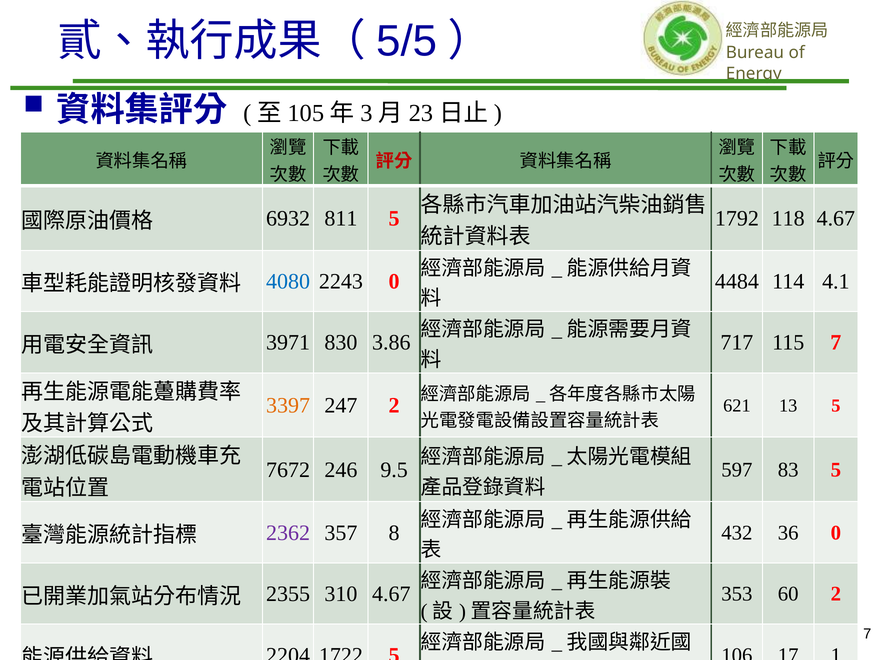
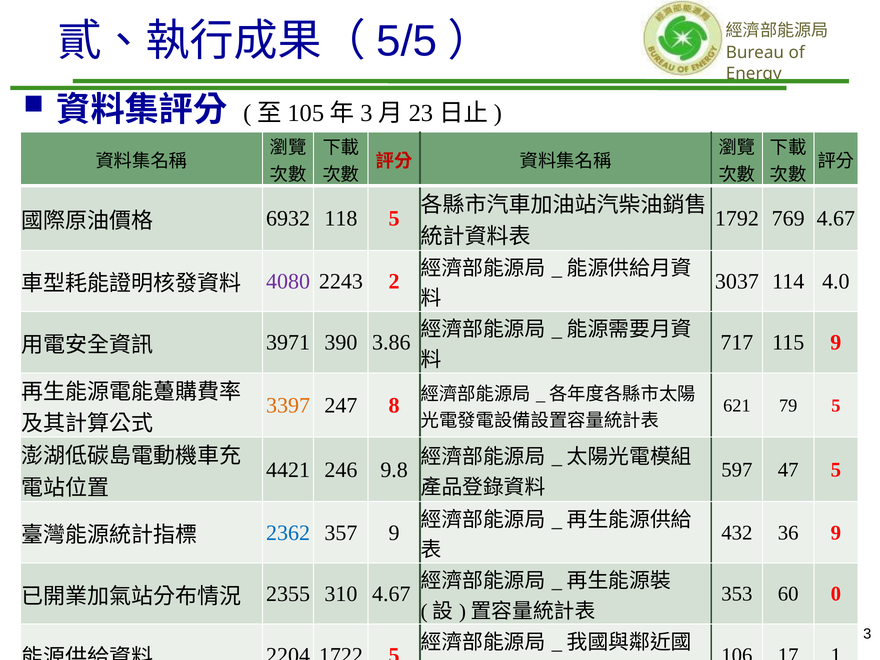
118: 118 -> 769 (788, 219)
811: 811 -> 118 (341, 219)
4484: 4484 -> 3037 (737, 281)
4.1: 4.1 -> 4.0 (836, 281)
4080 colour: blue -> purple (288, 281)
2243 0: 0 -> 2 (394, 281)
115 7: 7 -> 9 (836, 343)
830: 830 -> 390 (341, 343)
247 2: 2 -> 8 (394, 406)
13: 13 -> 79 (788, 405)
7672: 7672 -> 4421 (288, 470)
9.5: 9.5 -> 9.8 (394, 470)
83: 83 -> 47 (788, 470)
36 0: 0 -> 9 (836, 533)
2362 colour: purple -> blue (288, 533)
357 8: 8 -> 9 (394, 533)
2: 2 -> 0 (836, 594)
7: 7 -> 3 (867, 634)
